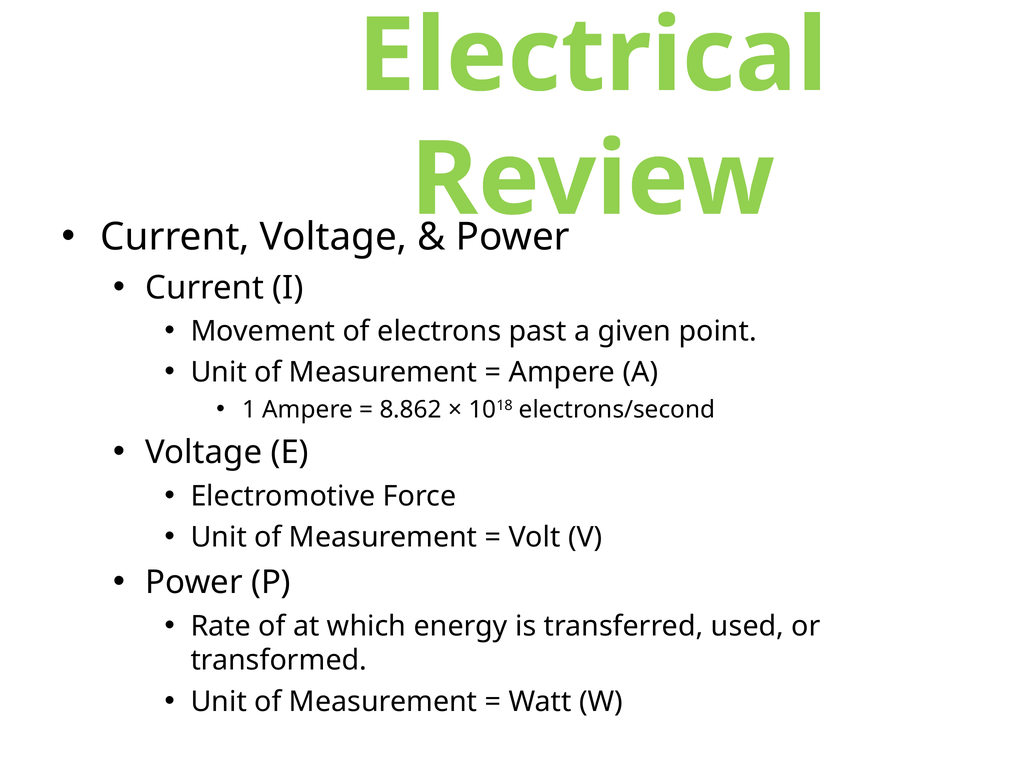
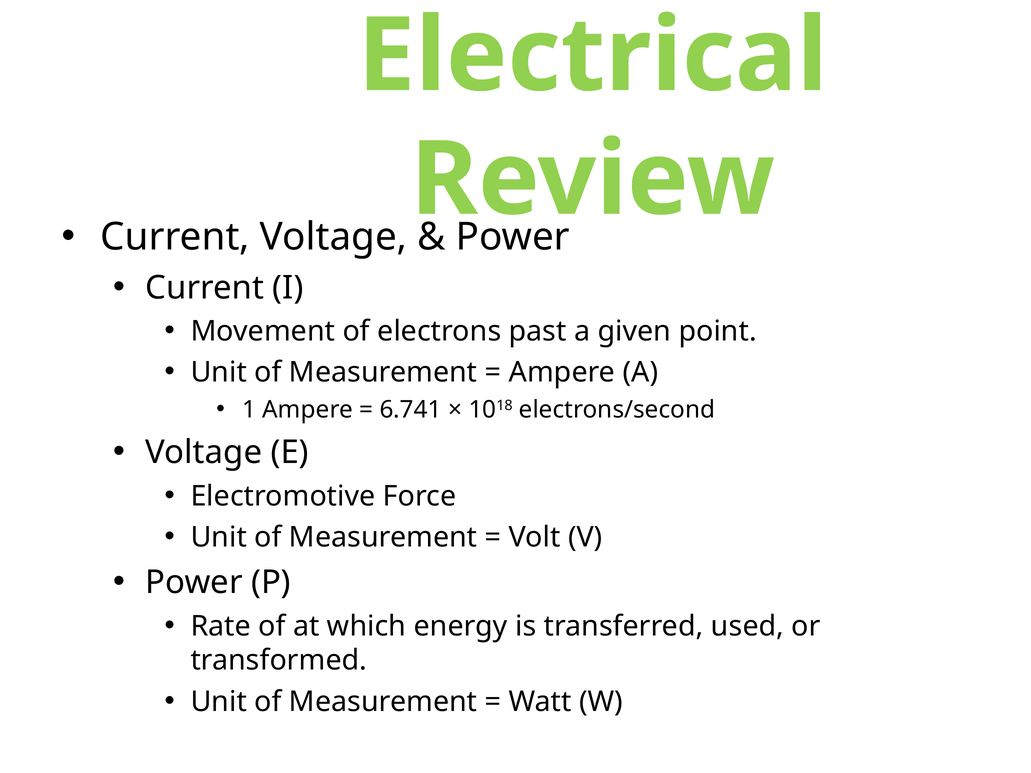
8.862: 8.862 -> 6.741 (411, 410)
